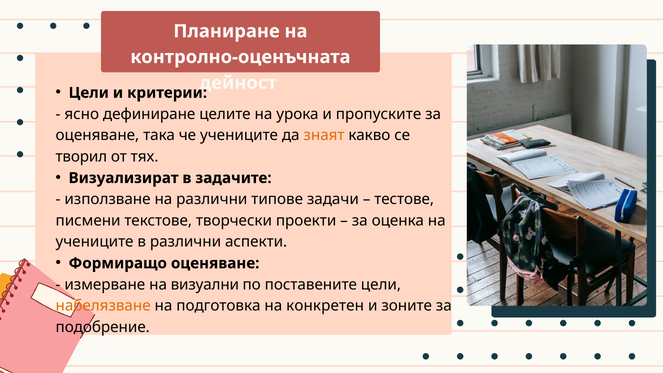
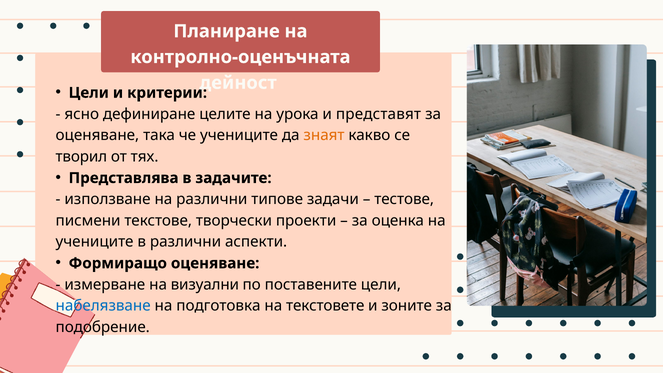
пропуските: пропуските -> представят (378, 114)
Визуализират: Визуализират -> Представлява (124, 178)
набелязване colour: orange -> blue (103, 306)
конкретен: конкретен -> текстовете (325, 306)
